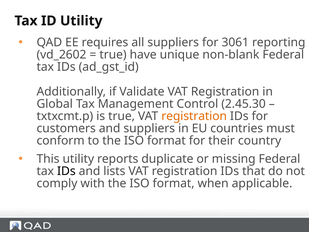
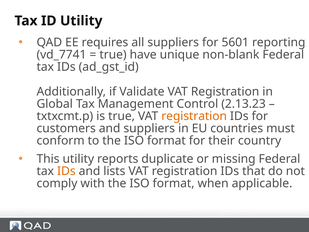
3061: 3061 -> 5601 (235, 42)
vd_2602: vd_2602 -> vd_7741 (61, 55)
2.45.30: 2.45.30 -> 2.13.23 (244, 104)
IDs colour: black -> orange (66, 171)
